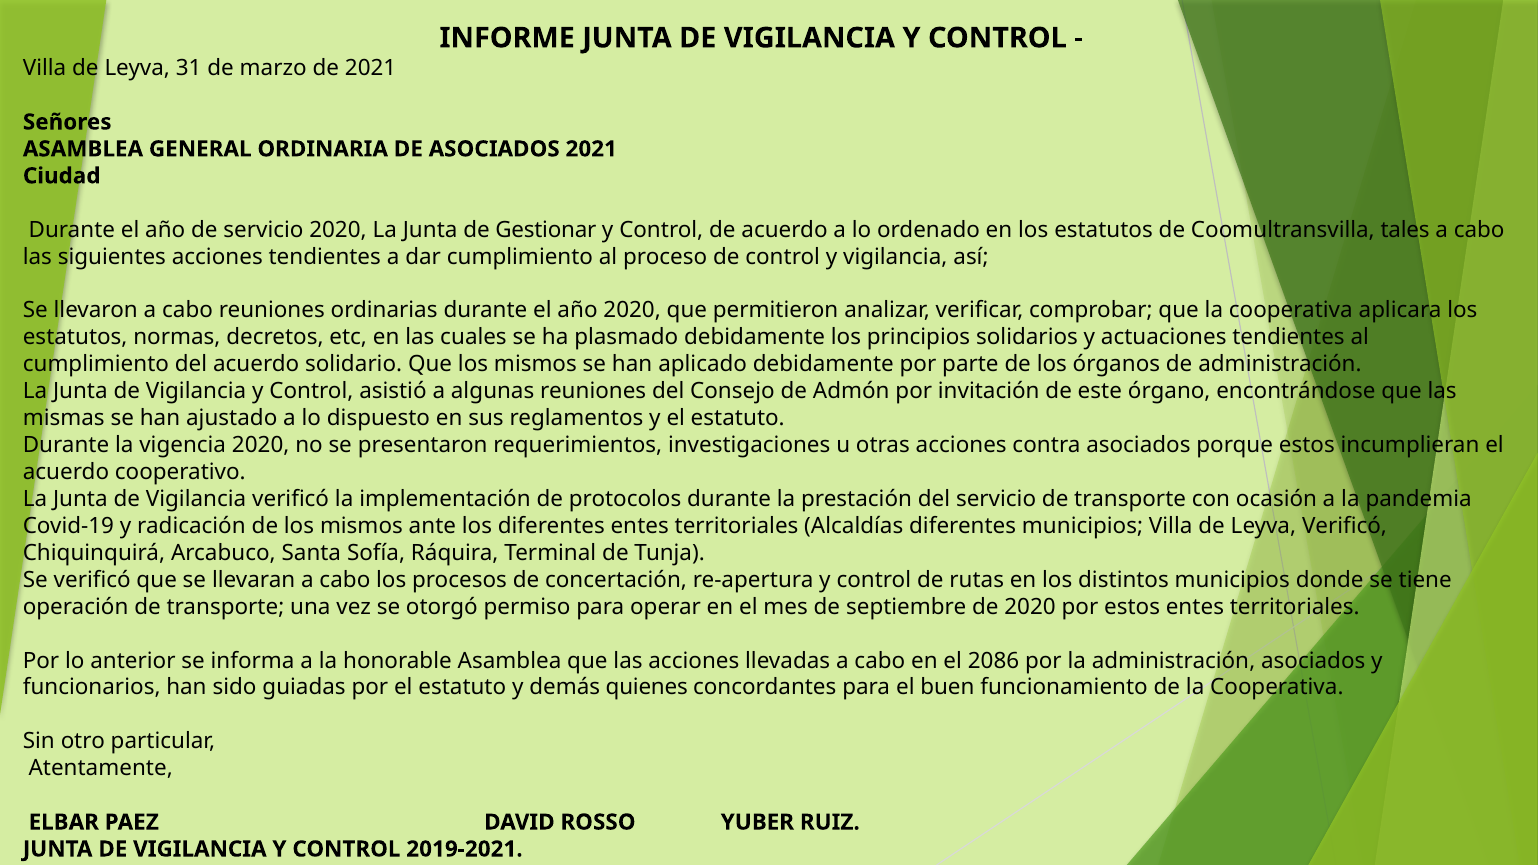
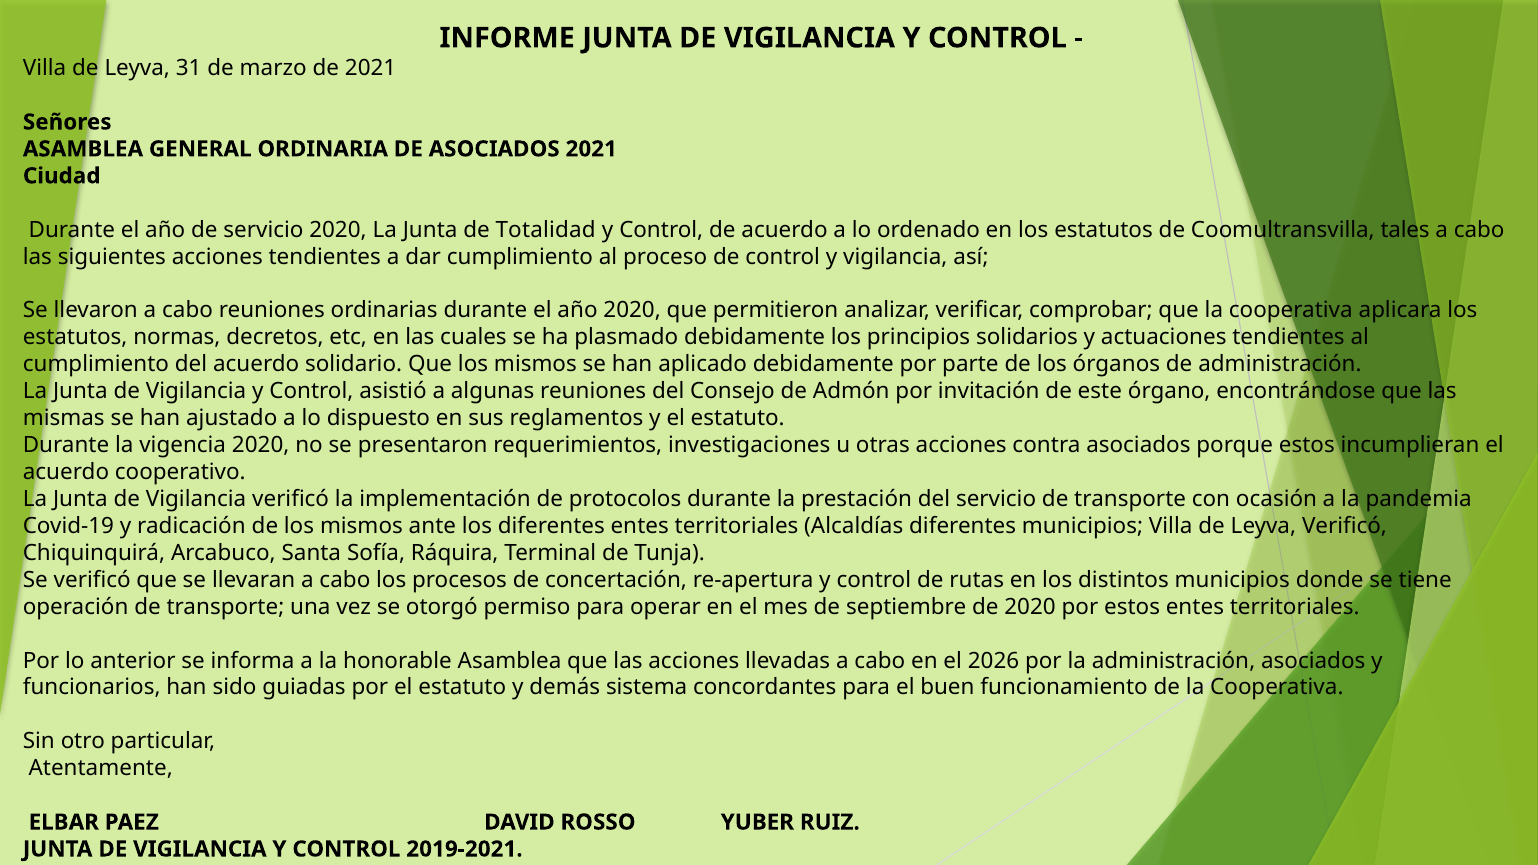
Gestionar: Gestionar -> Totalidad (546, 230)
2086: 2086 -> 2026 (994, 661)
quienes: quienes -> sistema (647, 688)
